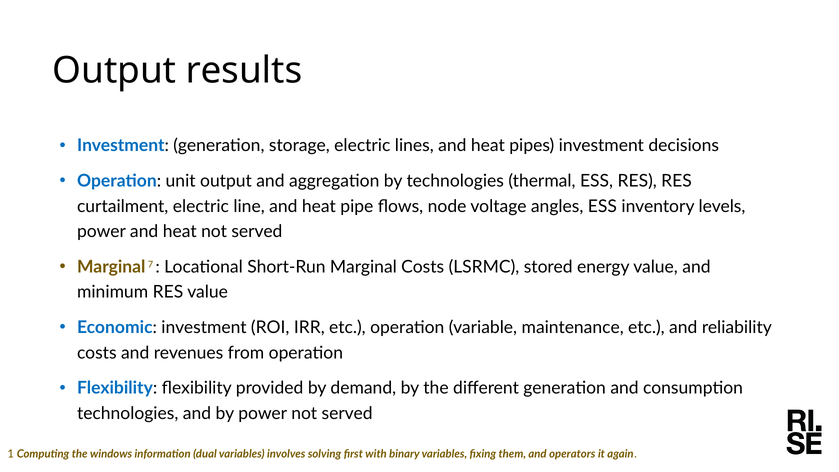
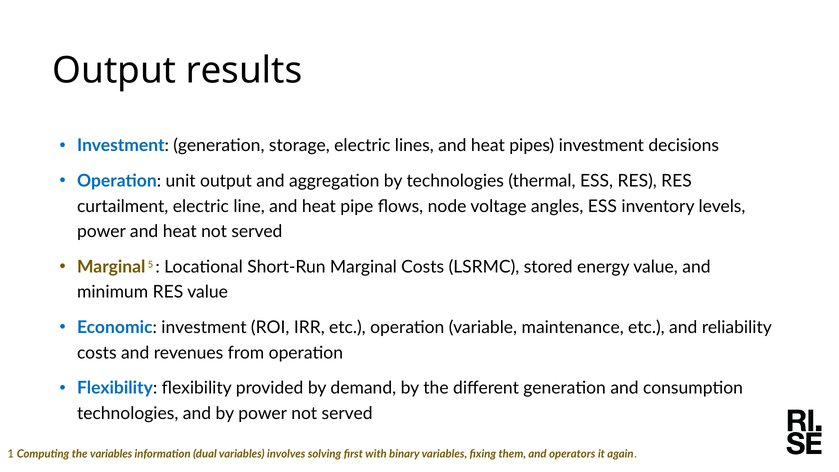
7: 7 -> 5 (150, 265)
the windows: windows -> variables (111, 454)
